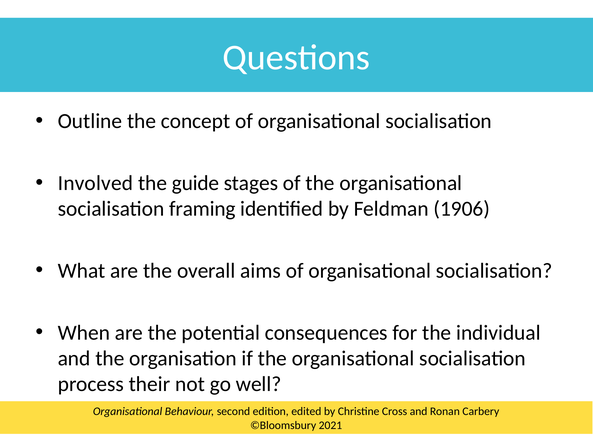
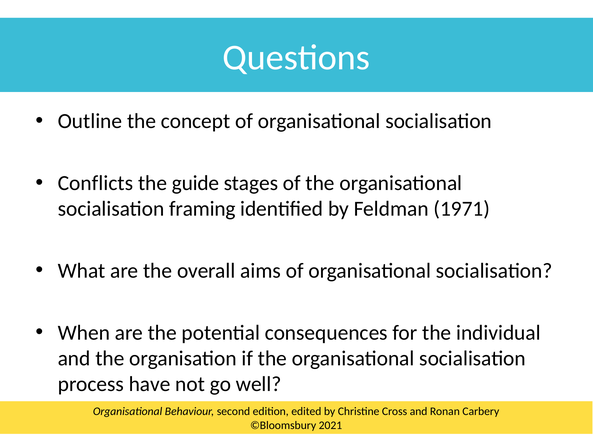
Involved: Involved -> Conflicts (96, 183)
1906: 1906 -> 1971 (462, 209)
their: their -> have (150, 384)
